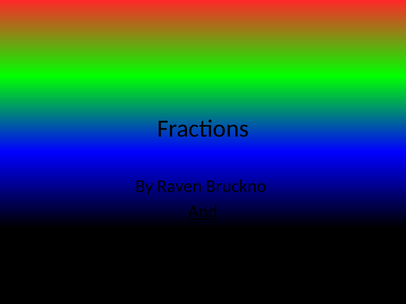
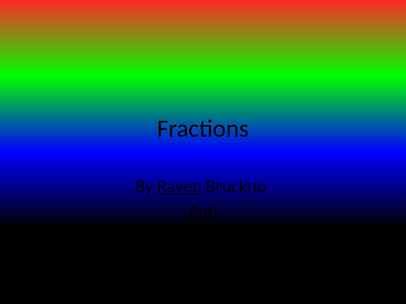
Raven underline: none -> present (180, 187)
